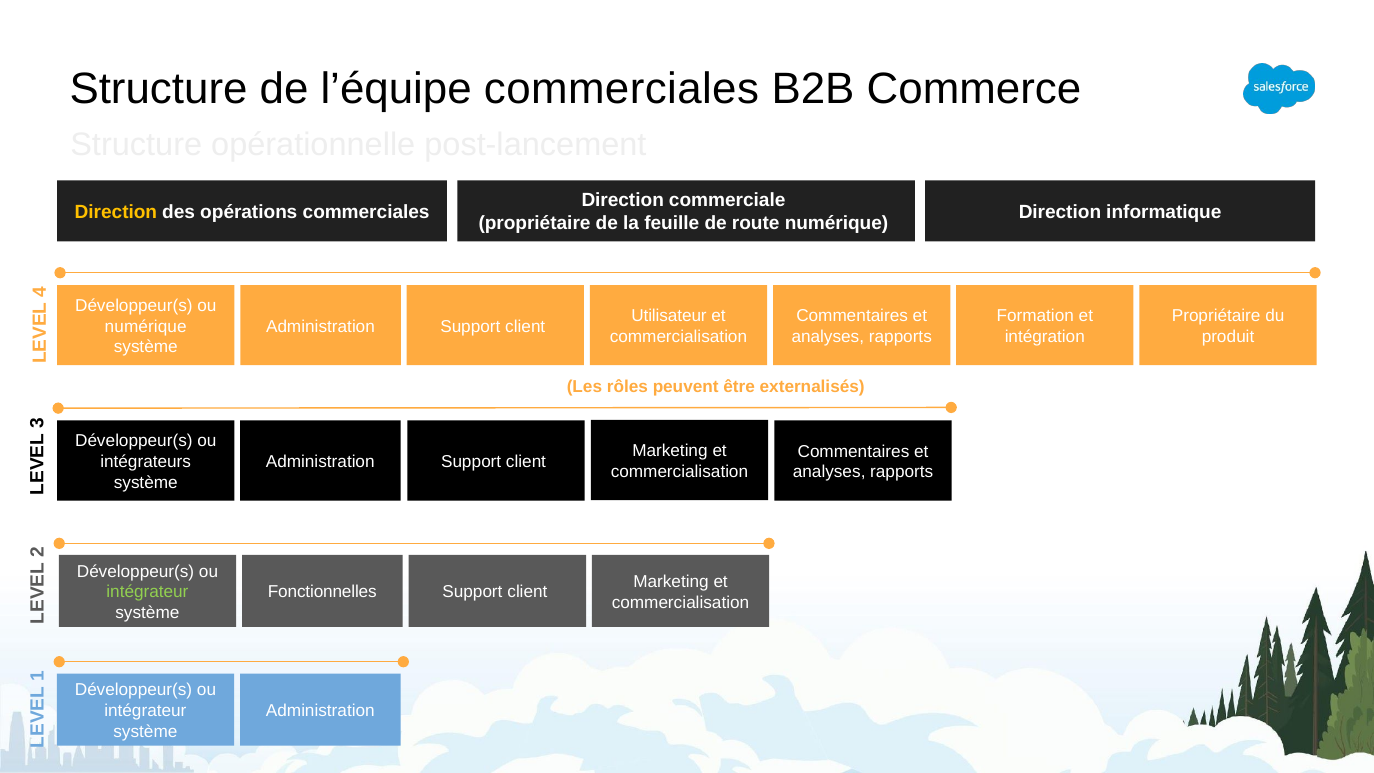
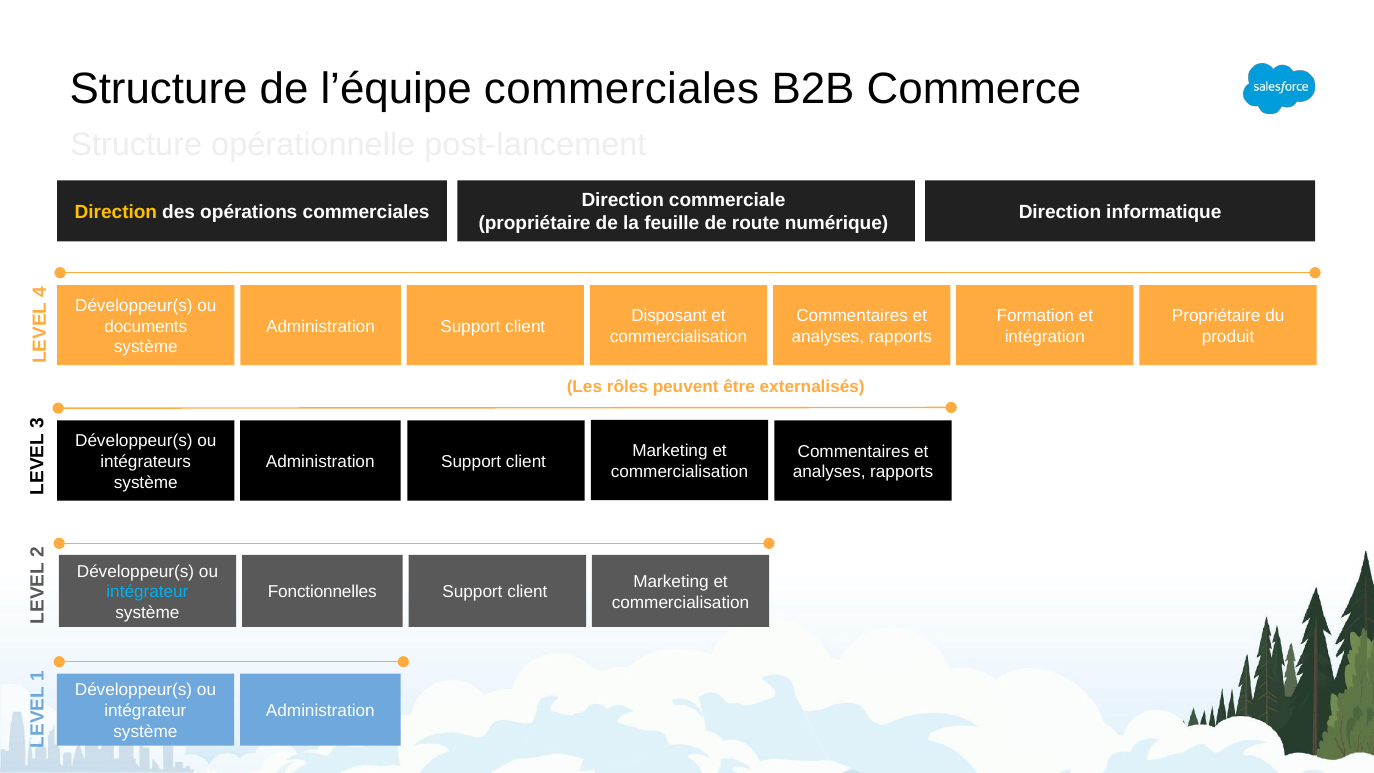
Utilisateur: Utilisateur -> Disposant (669, 316)
numérique: numérique -> documents (146, 326)
intégrateur colour: light green -> light blue (147, 592)
